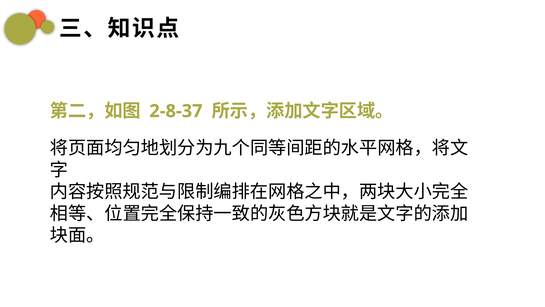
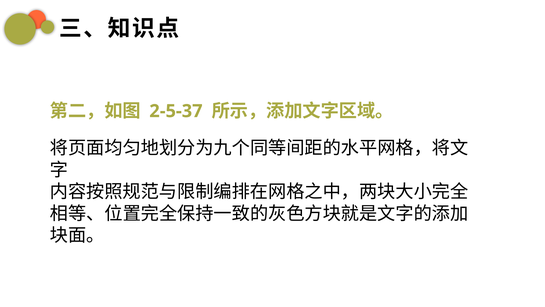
2-8-37: 2-8-37 -> 2-5-37 (176, 111)
